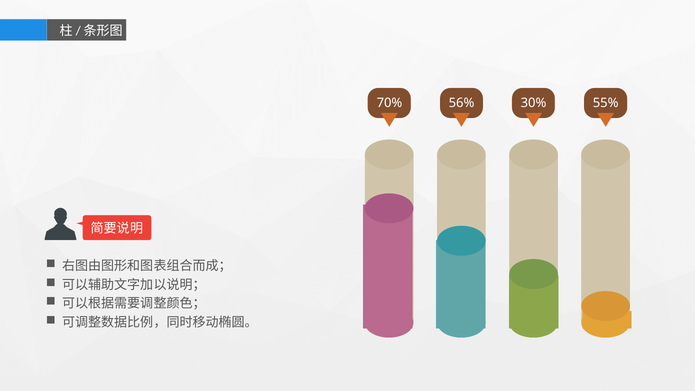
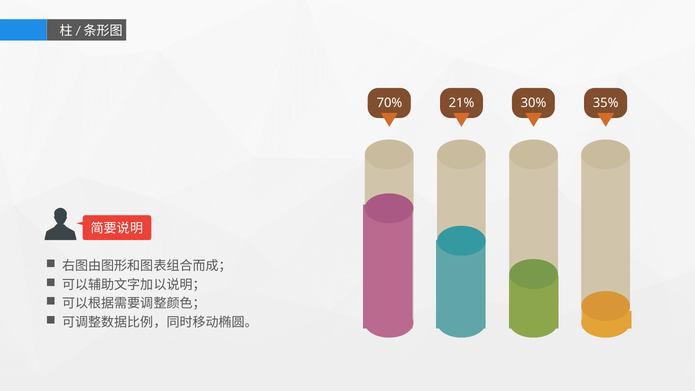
56%: 56% -> 21% (462, 103)
55%: 55% -> 35% (606, 103)
